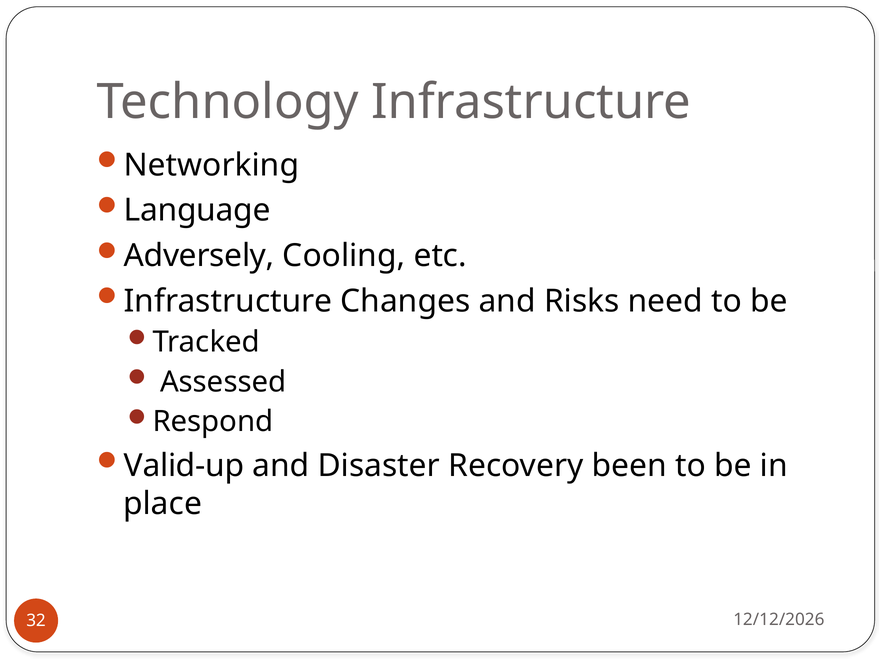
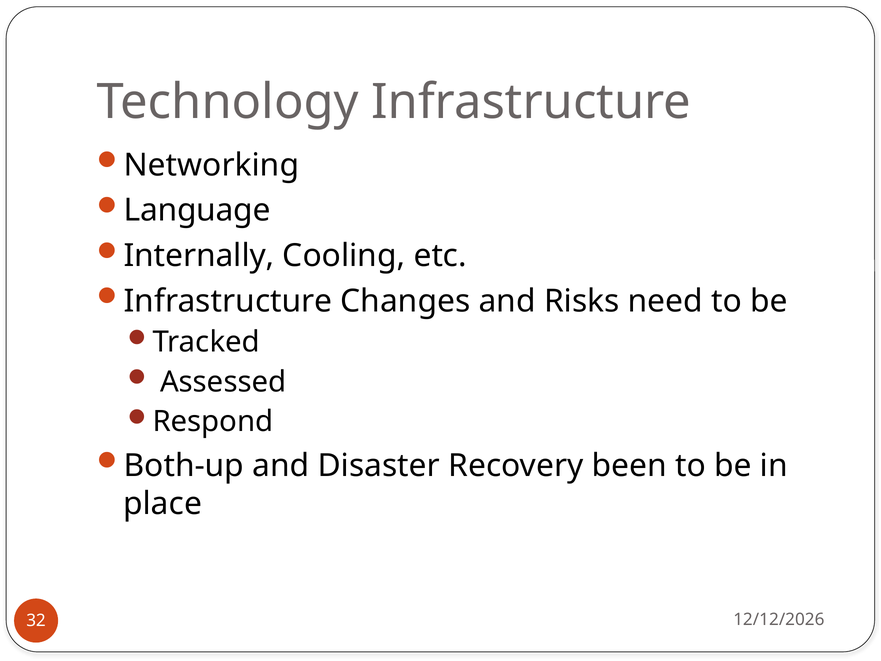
Adversely: Adversely -> Internally (199, 256)
Valid-up: Valid-up -> Both-up (184, 466)
